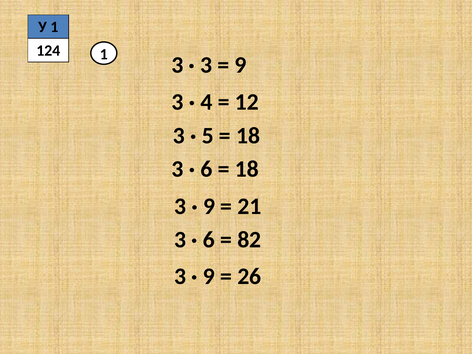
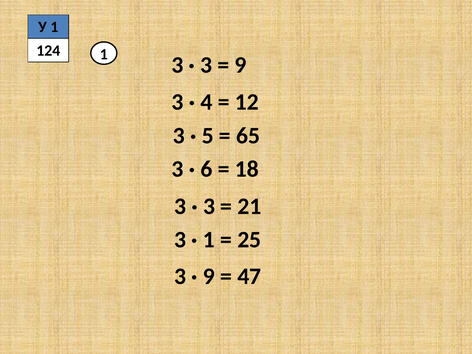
18: 18 -> 65 (248, 136)
9: 9 -> 3 (209, 206)
6: 6 -> 1 (209, 240)
82: 82 -> 25 (249, 240)
26: 26 -> 47 (249, 276)
